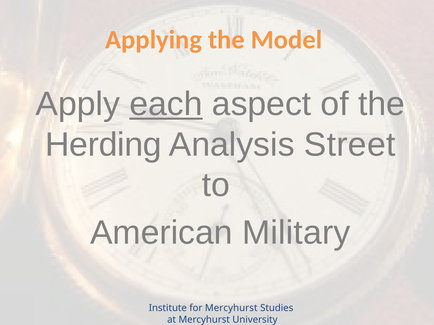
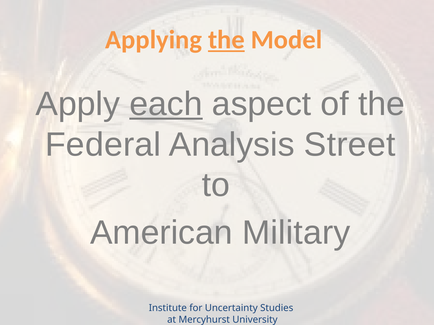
the underline: none -> present (226, 40)
Herding: Herding -> Federal (103, 145)
for Mercyhurst: Mercyhurst -> Uncertainty (231, 308)
